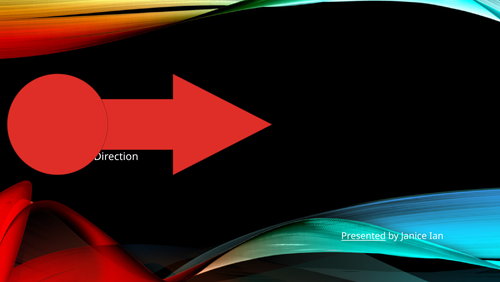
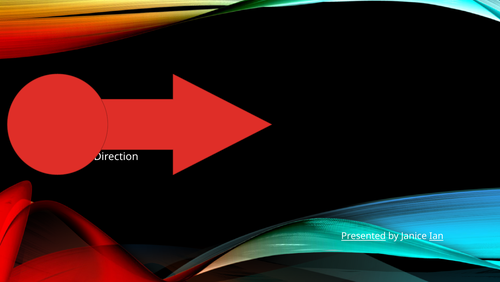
Ian underline: none -> present (436, 236)
